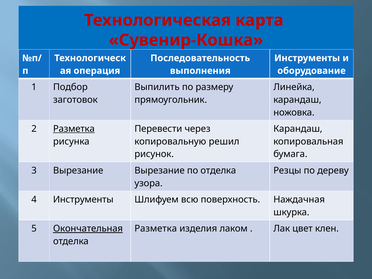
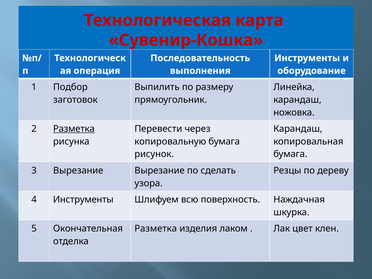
копировальную решил: решил -> бумага (224, 141)
по отделка: отделка -> сделать (218, 171)
Окончательная underline: present -> none (88, 229)
